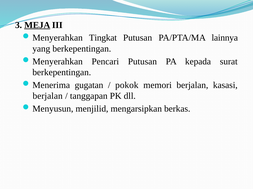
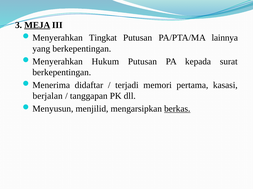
Pencari: Pencari -> Hukum (105, 62)
gugatan: gugatan -> didaftar (89, 85)
pokok: pokok -> terjadi (127, 85)
memori berjalan: berjalan -> pertama (192, 85)
berkas underline: none -> present (177, 109)
